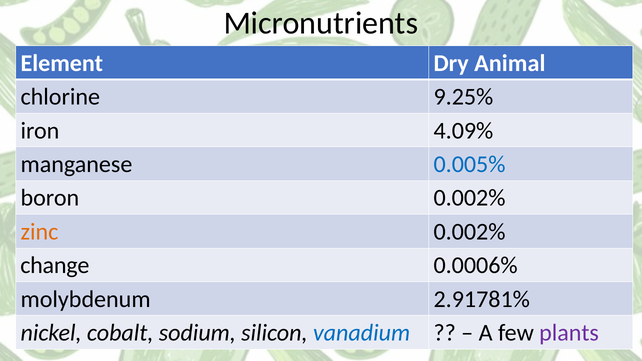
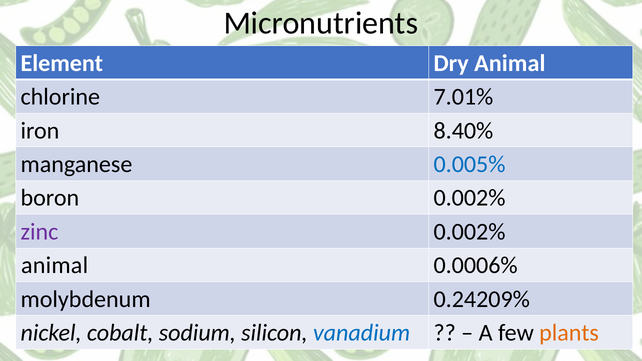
9.25%: 9.25% -> 7.01% (463, 97)
4.09%: 4.09% -> 8.40% (463, 131)
zinc colour: orange -> purple (39, 232)
change: change -> animal (55, 266)
2.91781%: 2.91781% -> 0.24209% (482, 299)
plants colour: purple -> orange (569, 333)
